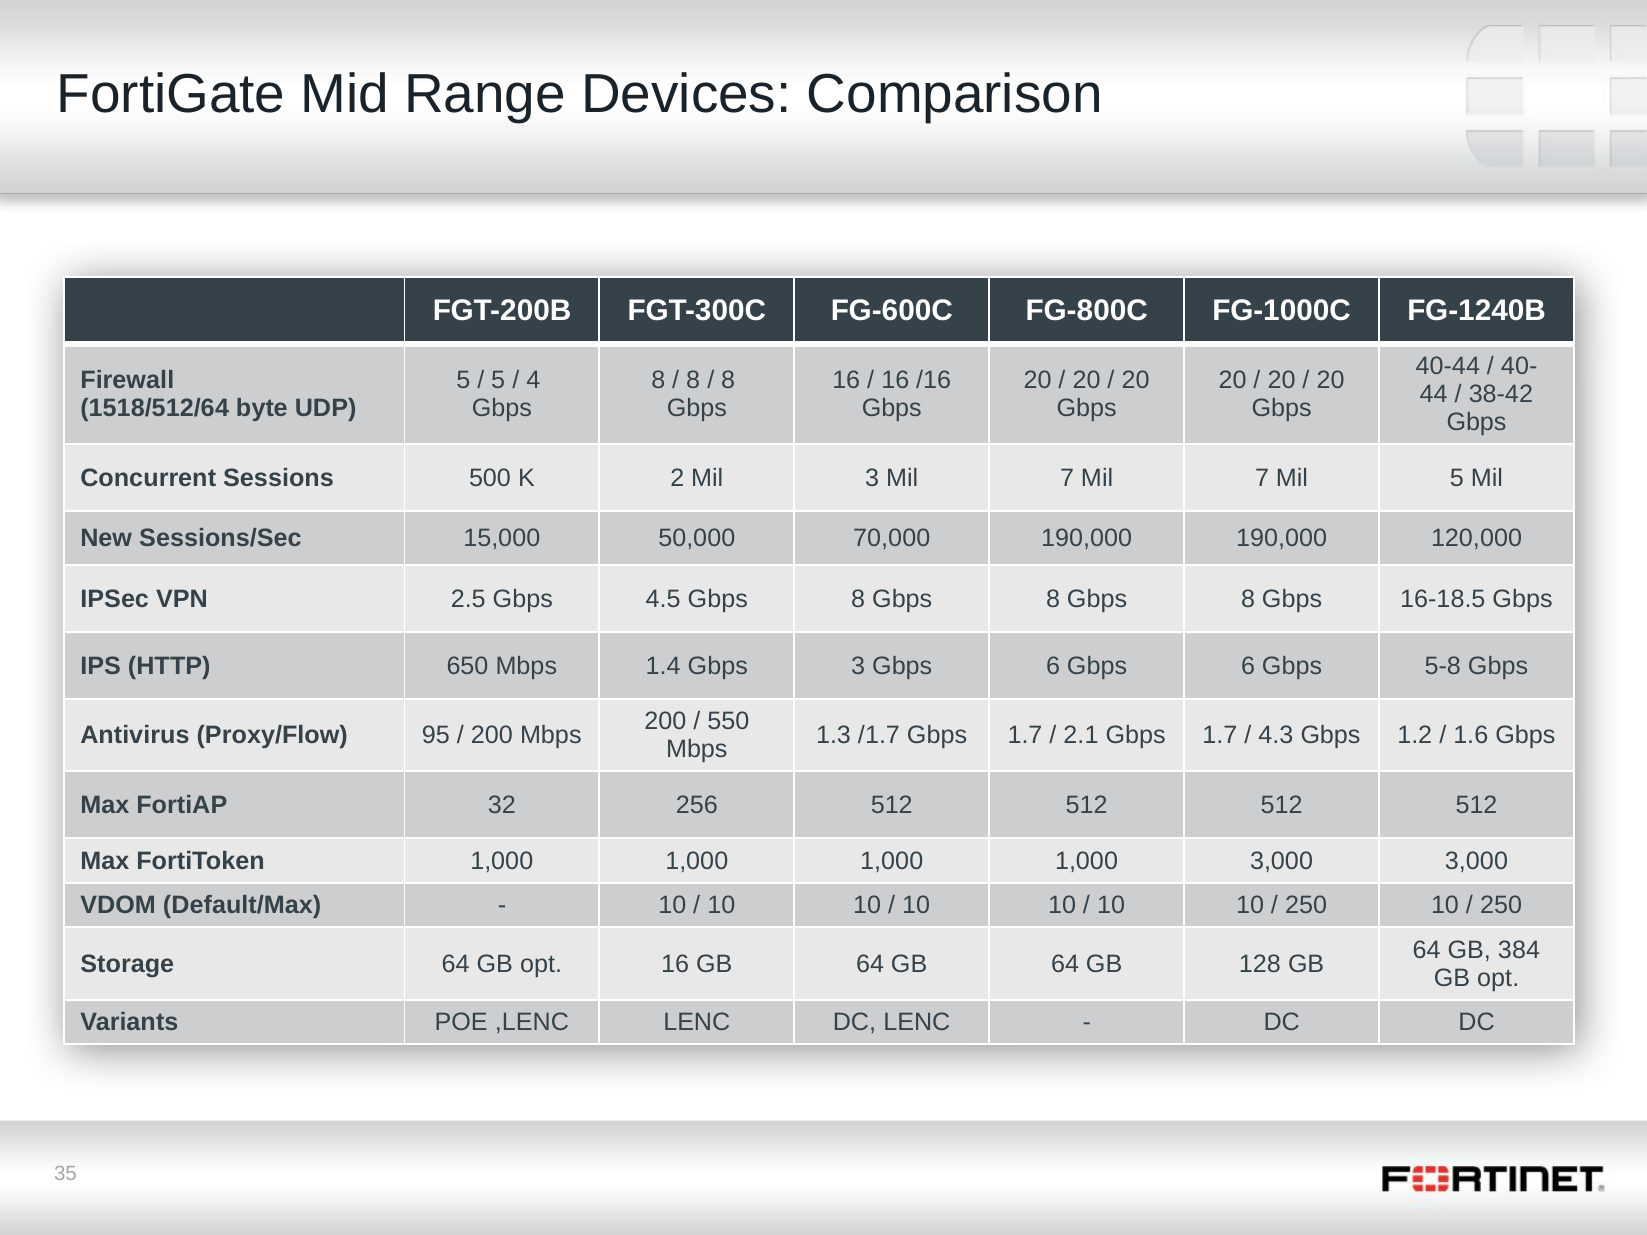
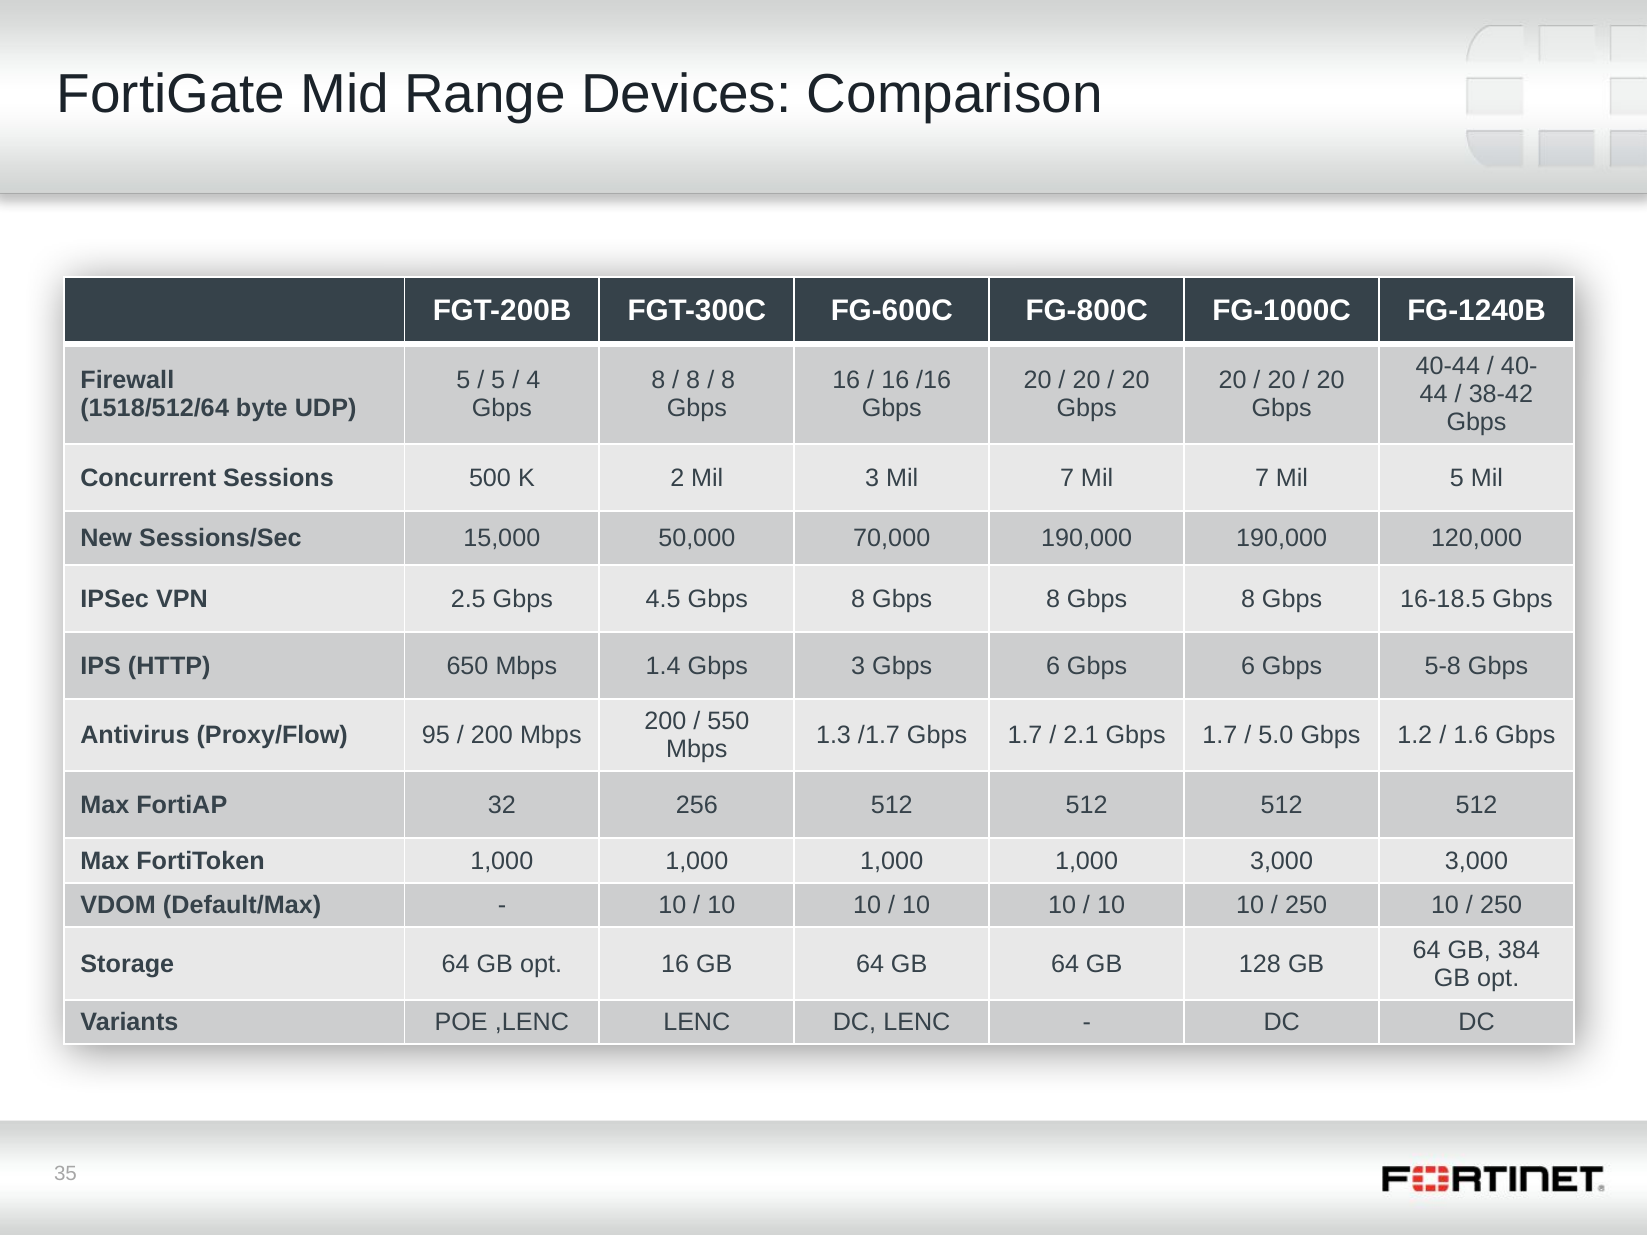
4.3: 4.3 -> 5.0 (1276, 736)
